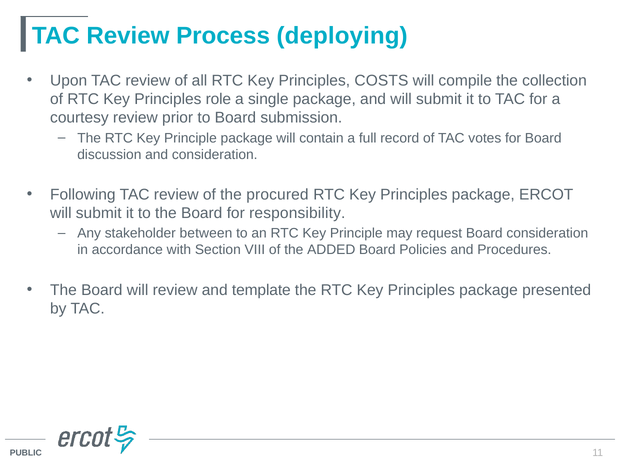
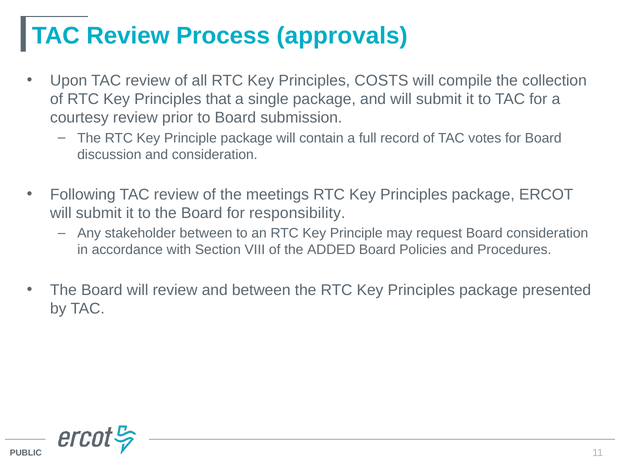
deploying: deploying -> approvals (342, 36)
role: role -> that (218, 99)
procured: procured -> meetings (278, 195)
and template: template -> between (261, 290)
